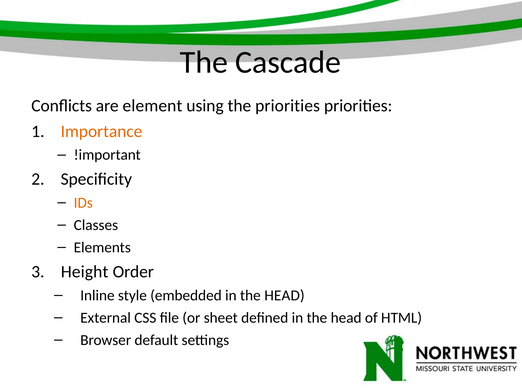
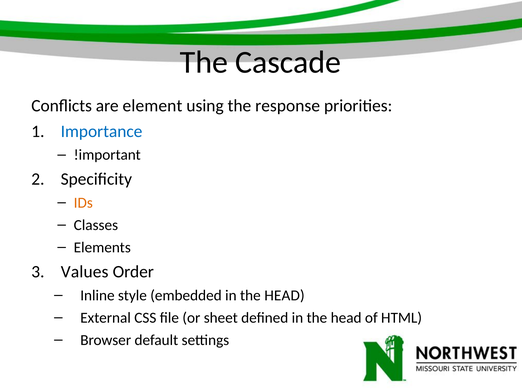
the priorities: priorities -> response (288, 106)
Importance colour: orange -> blue (102, 131)
Height: Height -> Values (85, 272)
